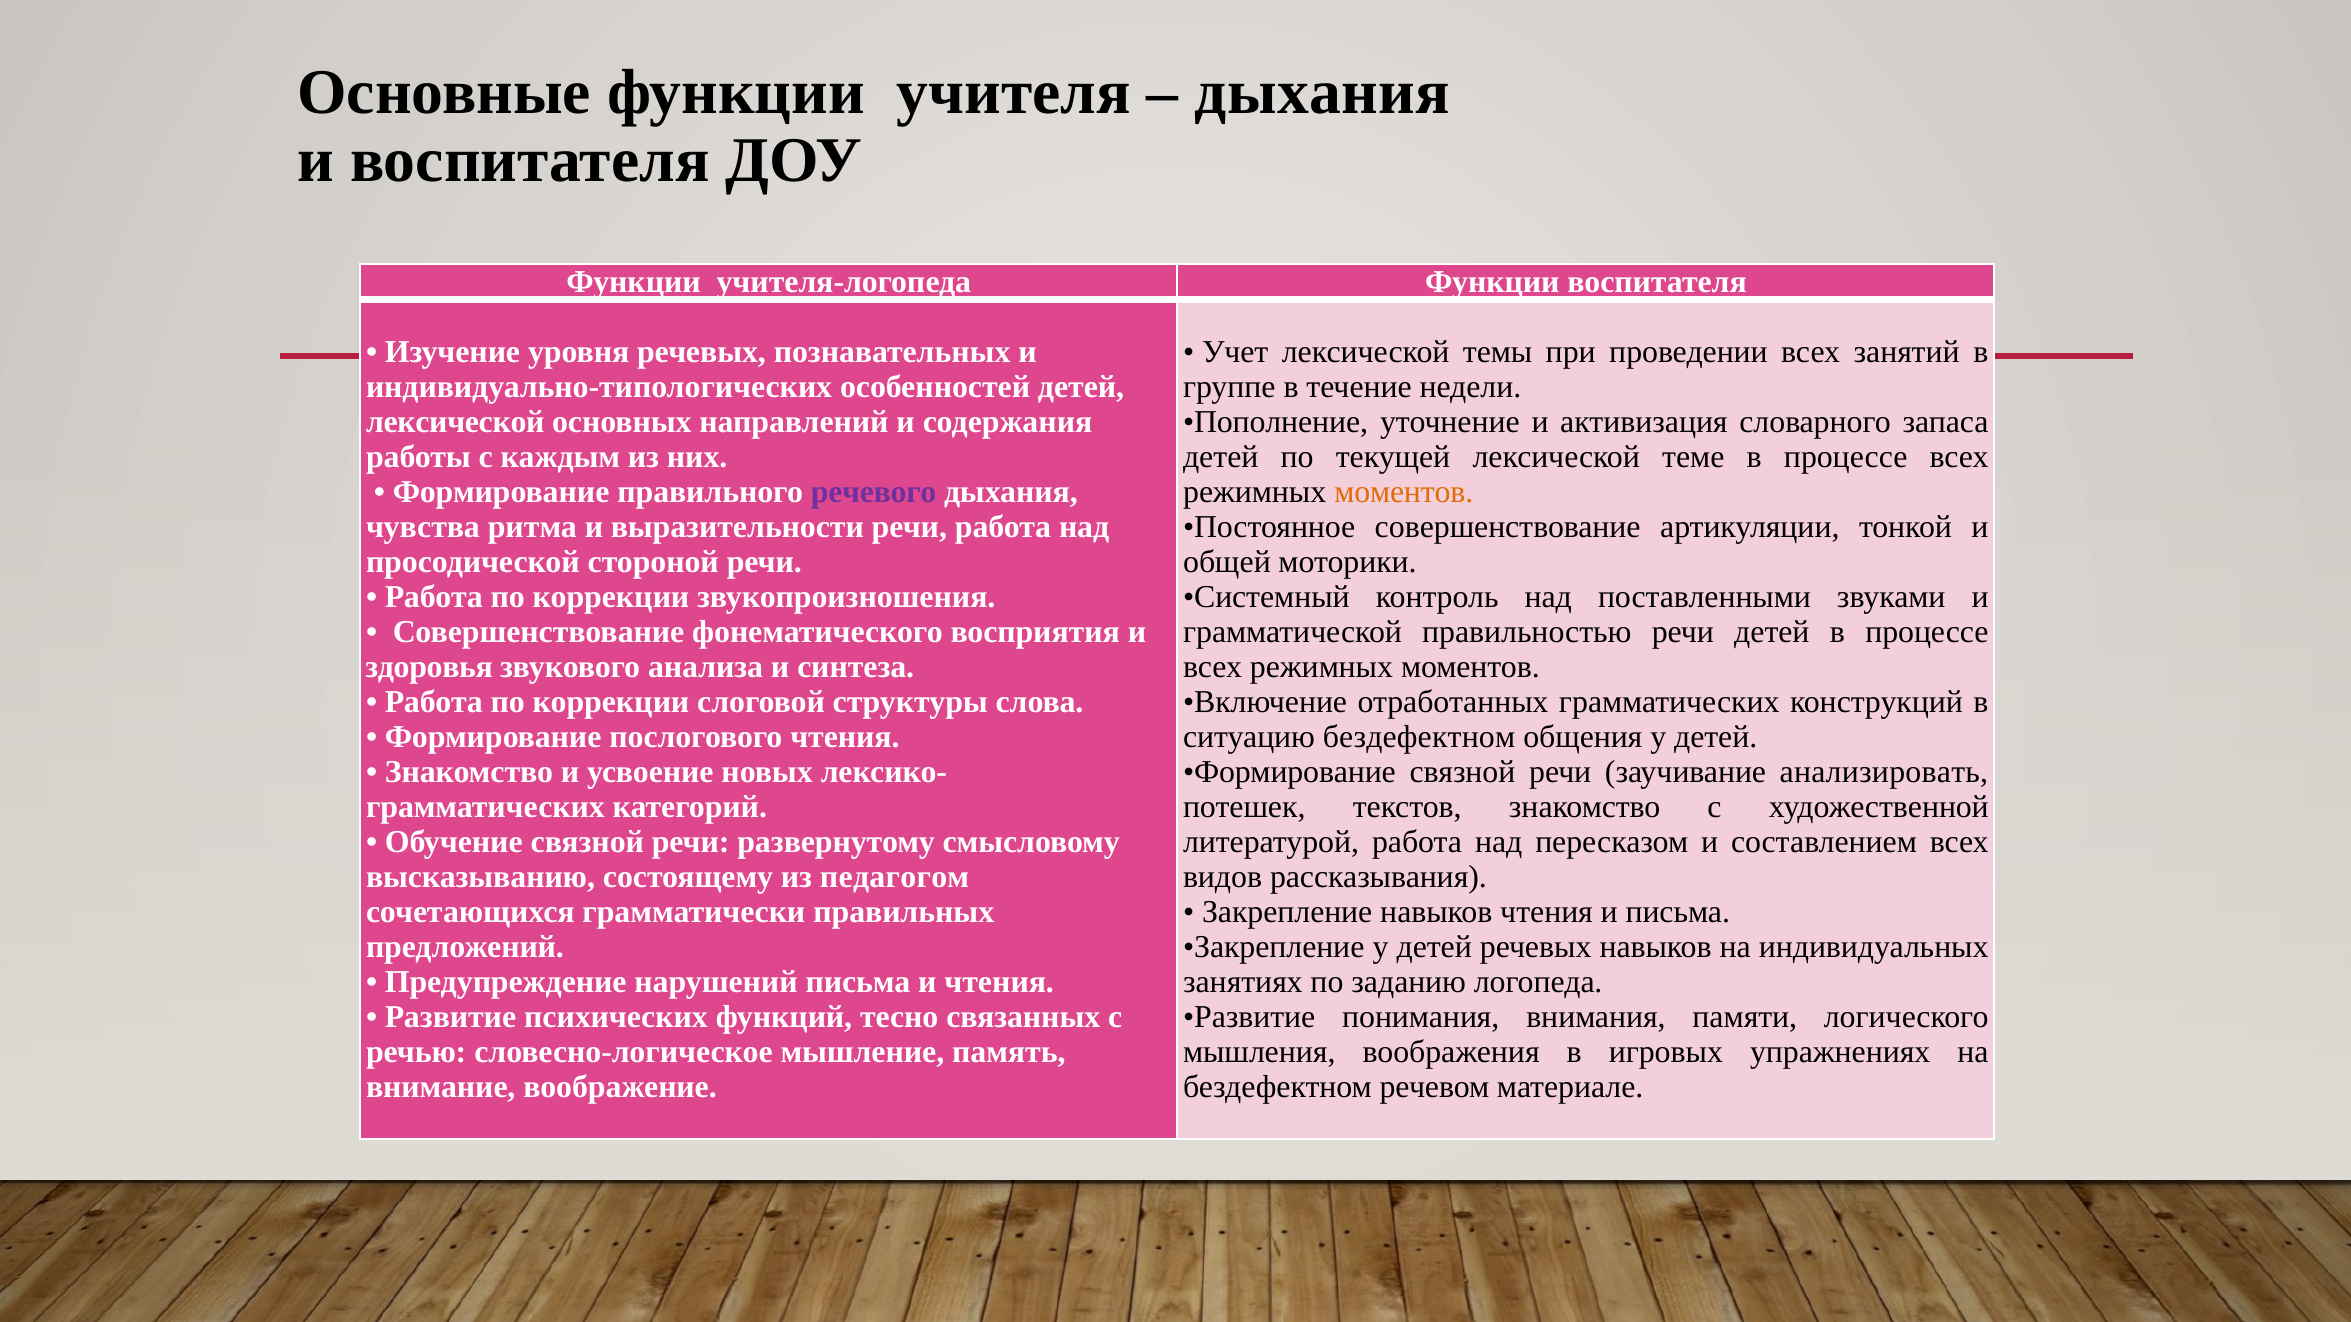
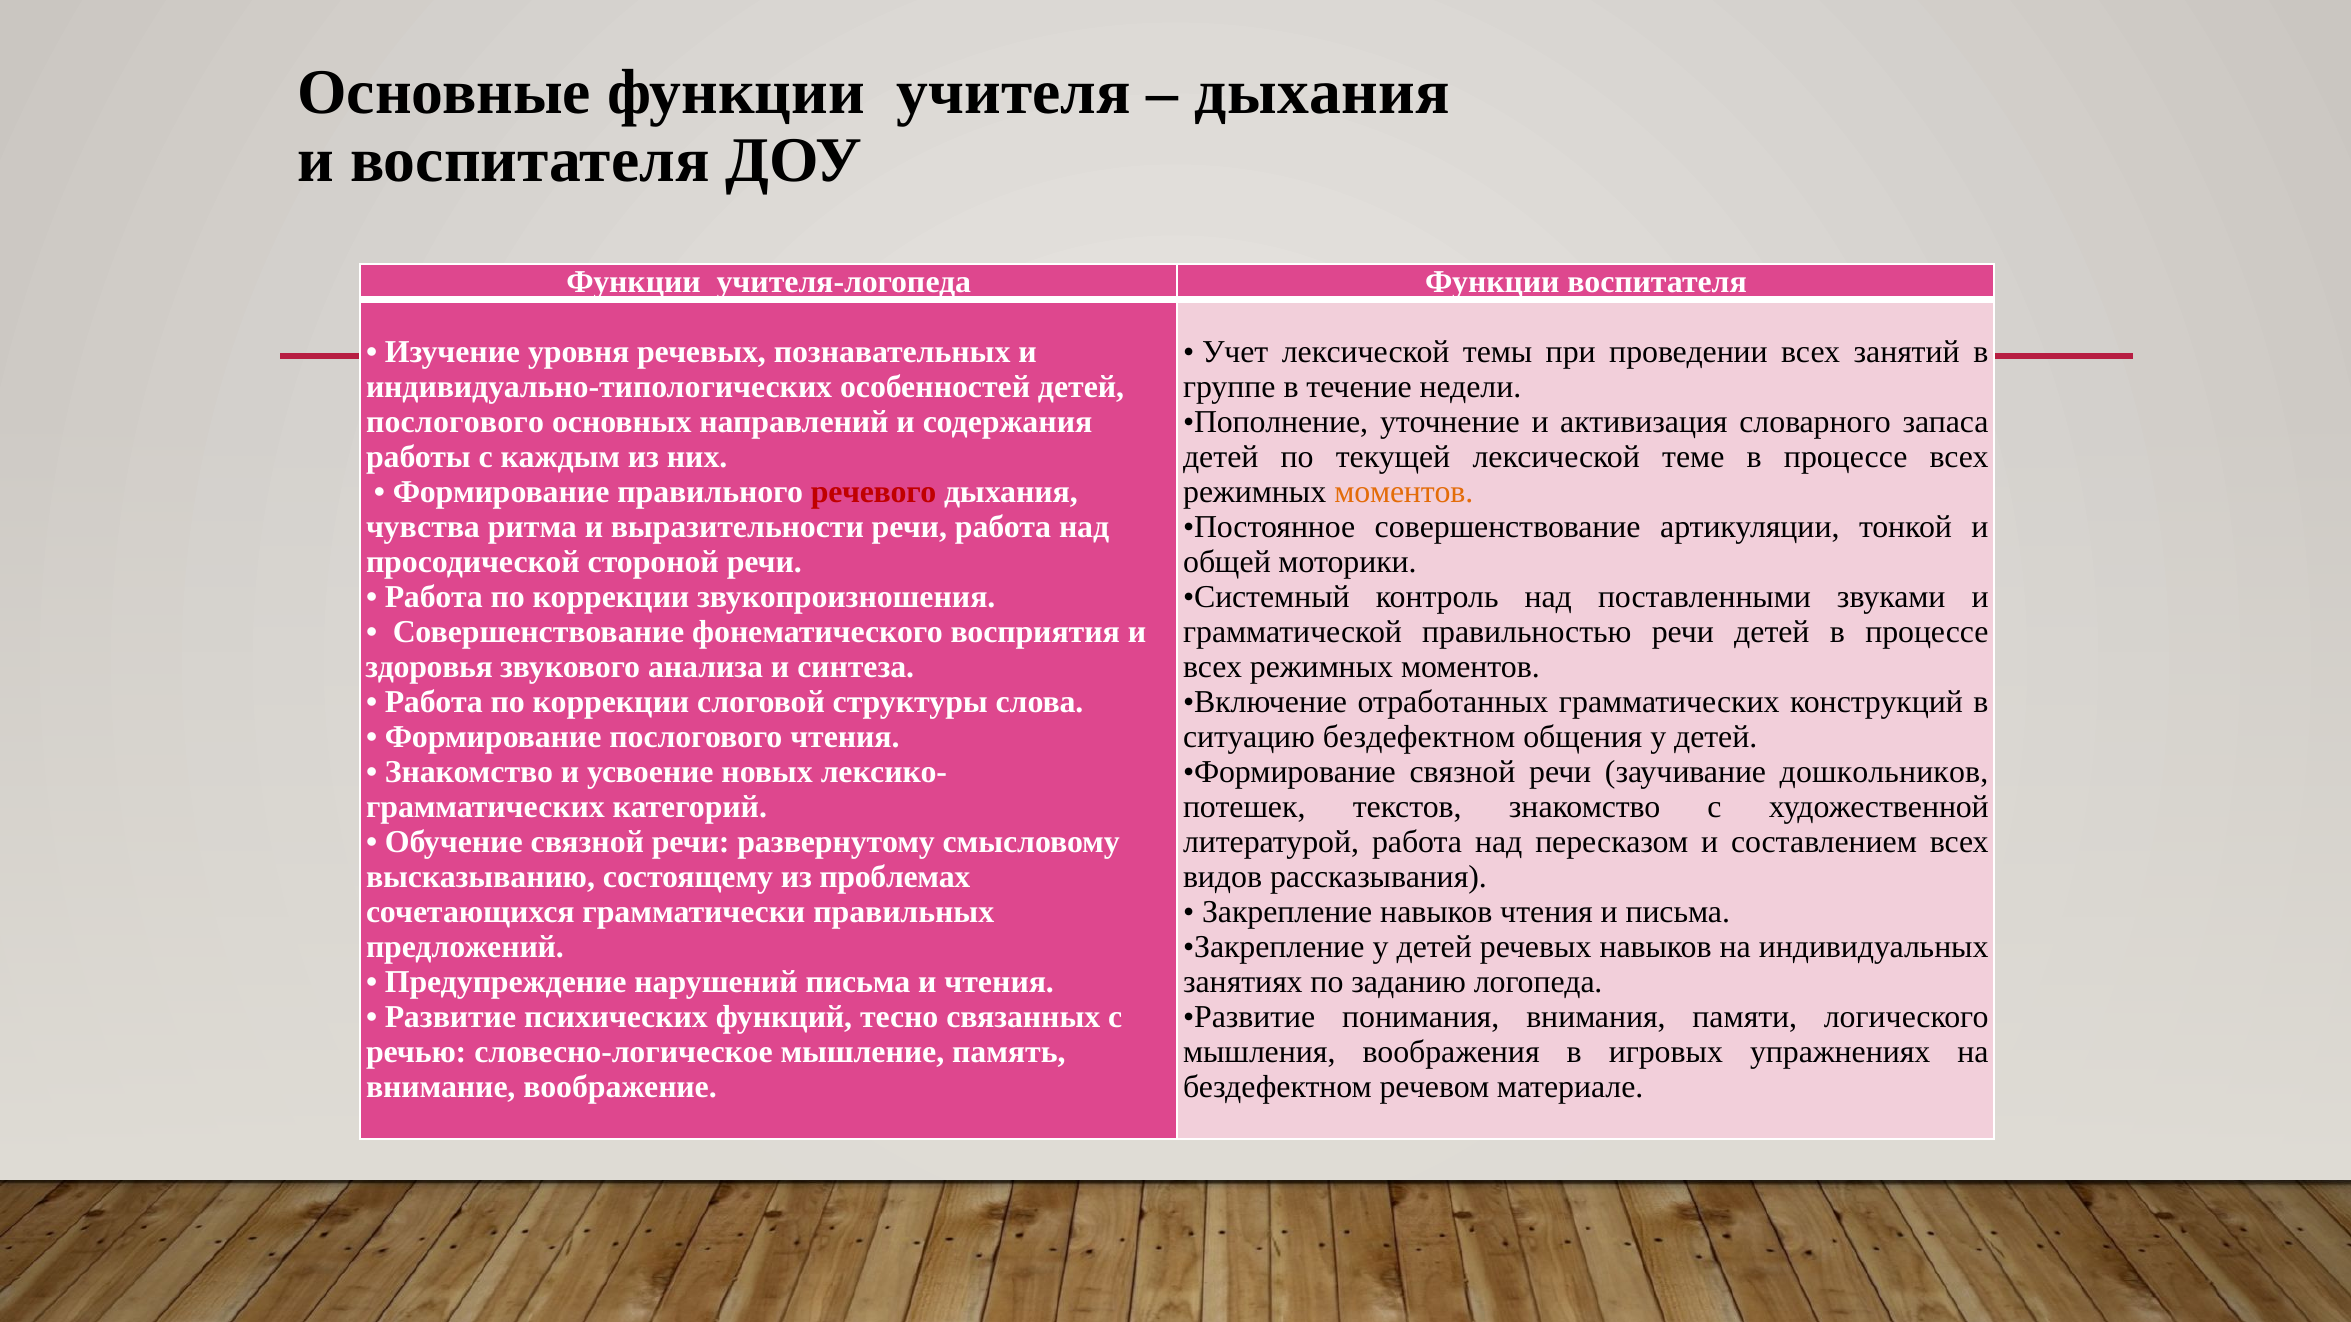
лексической: лексической -> послогового (455, 422)
речевого colour: purple -> red (874, 492)
анализировать: анализировать -> дошкольников (1884, 772)
педагогом: педагогом -> проблемах (895, 877)
